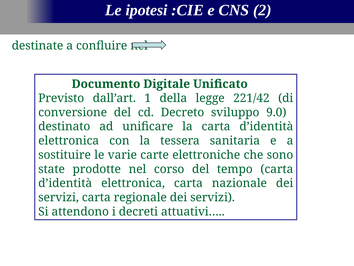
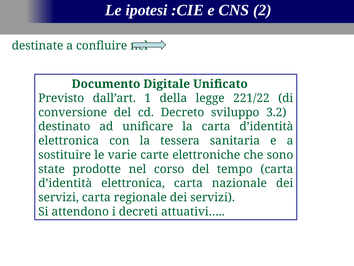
221/42: 221/42 -> 221/22 (251, 98)
9.0: 9.0 -> 3.2 (276, 112)
